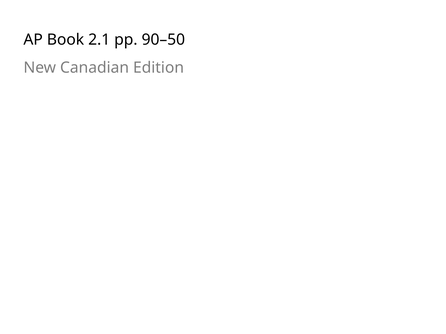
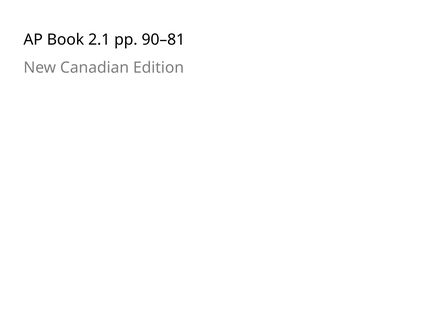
90–50: 90–50 -> 90–81 (163, 40)
